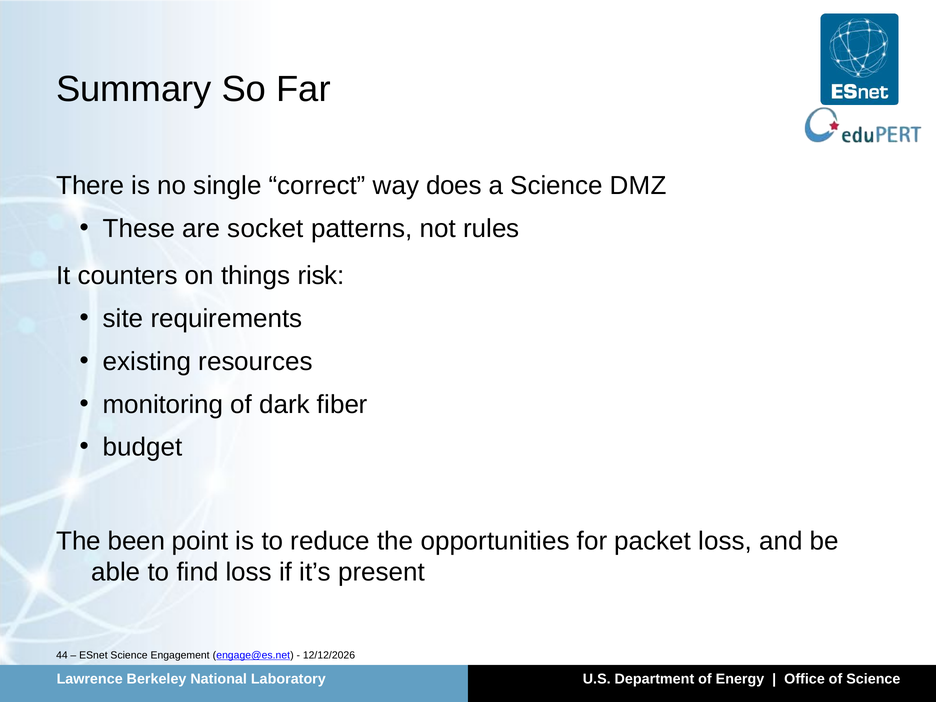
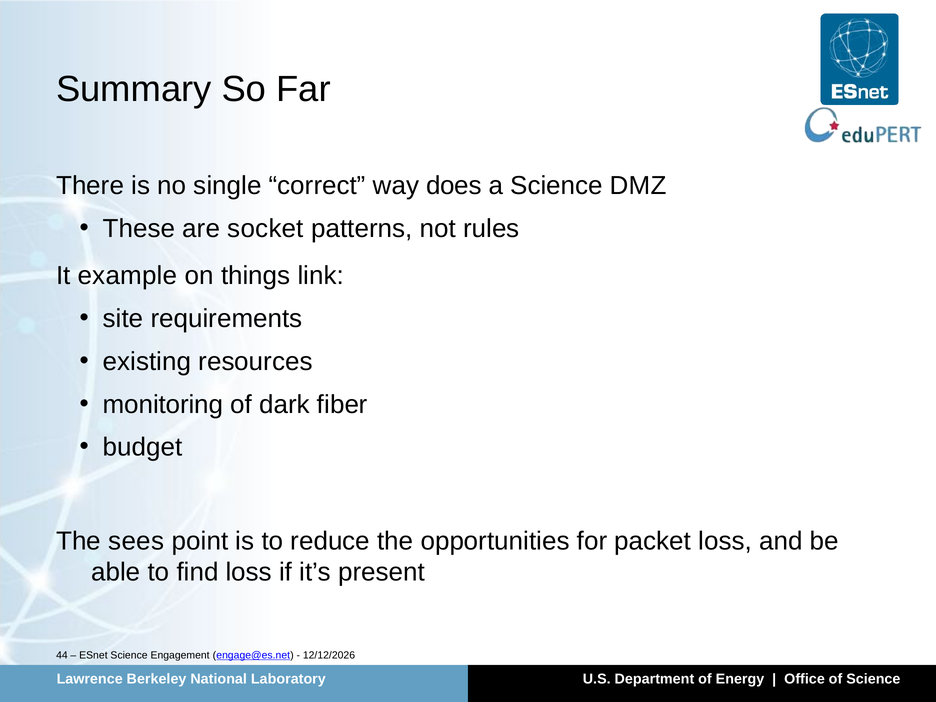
counters: counters -> example (128, 276)
risk: risk -> link (321, 276)
been: been -> sees (136, 541)
